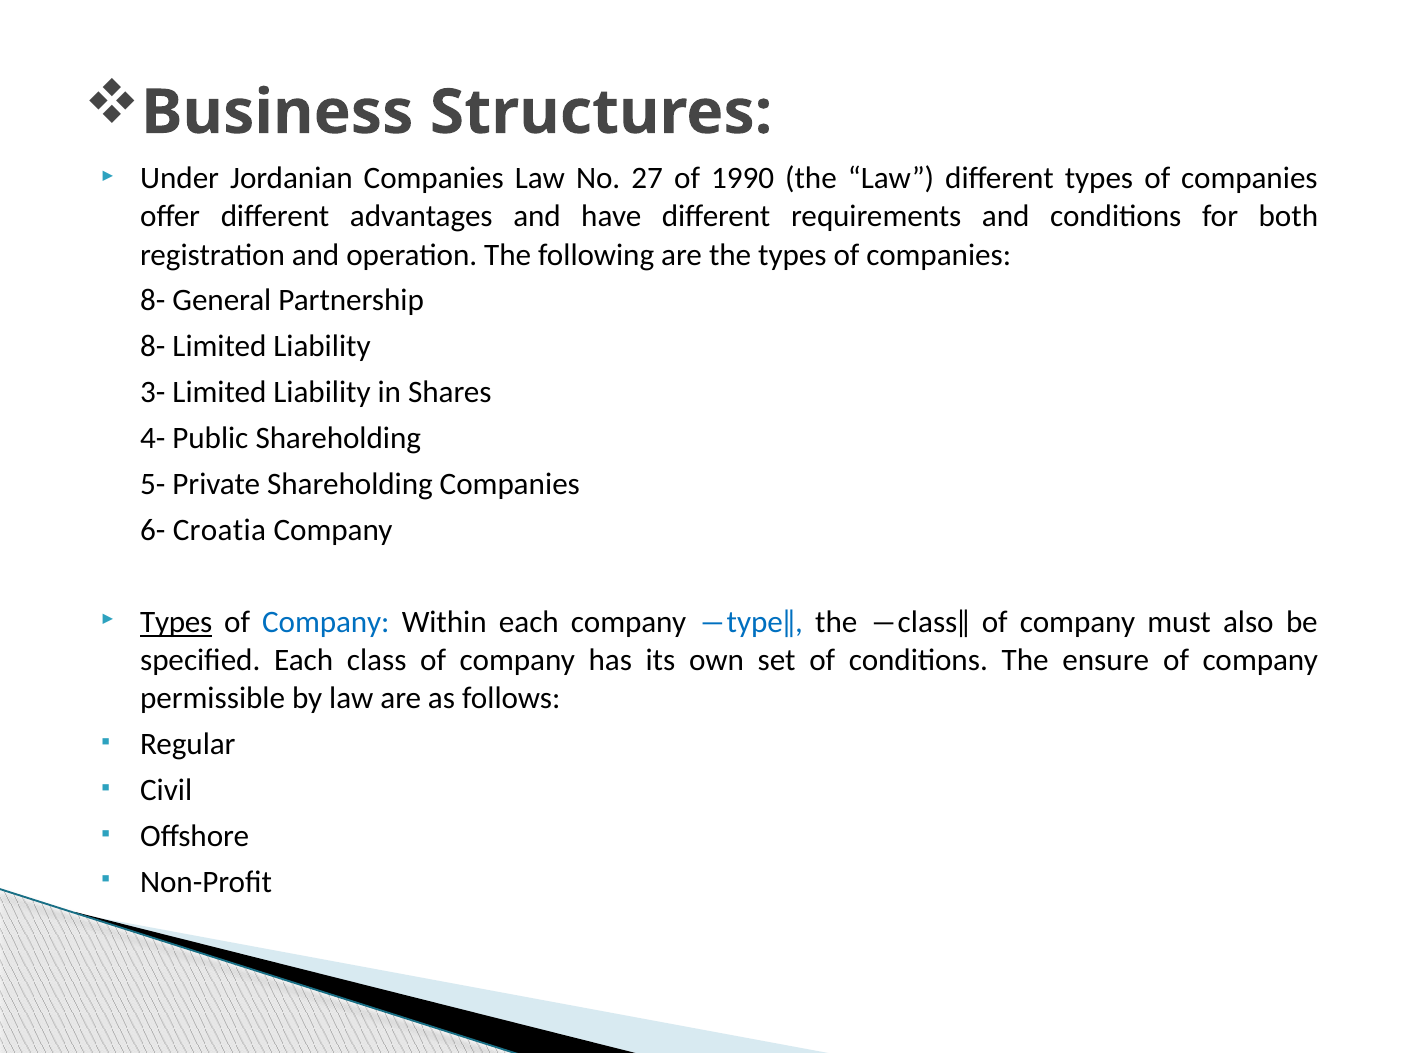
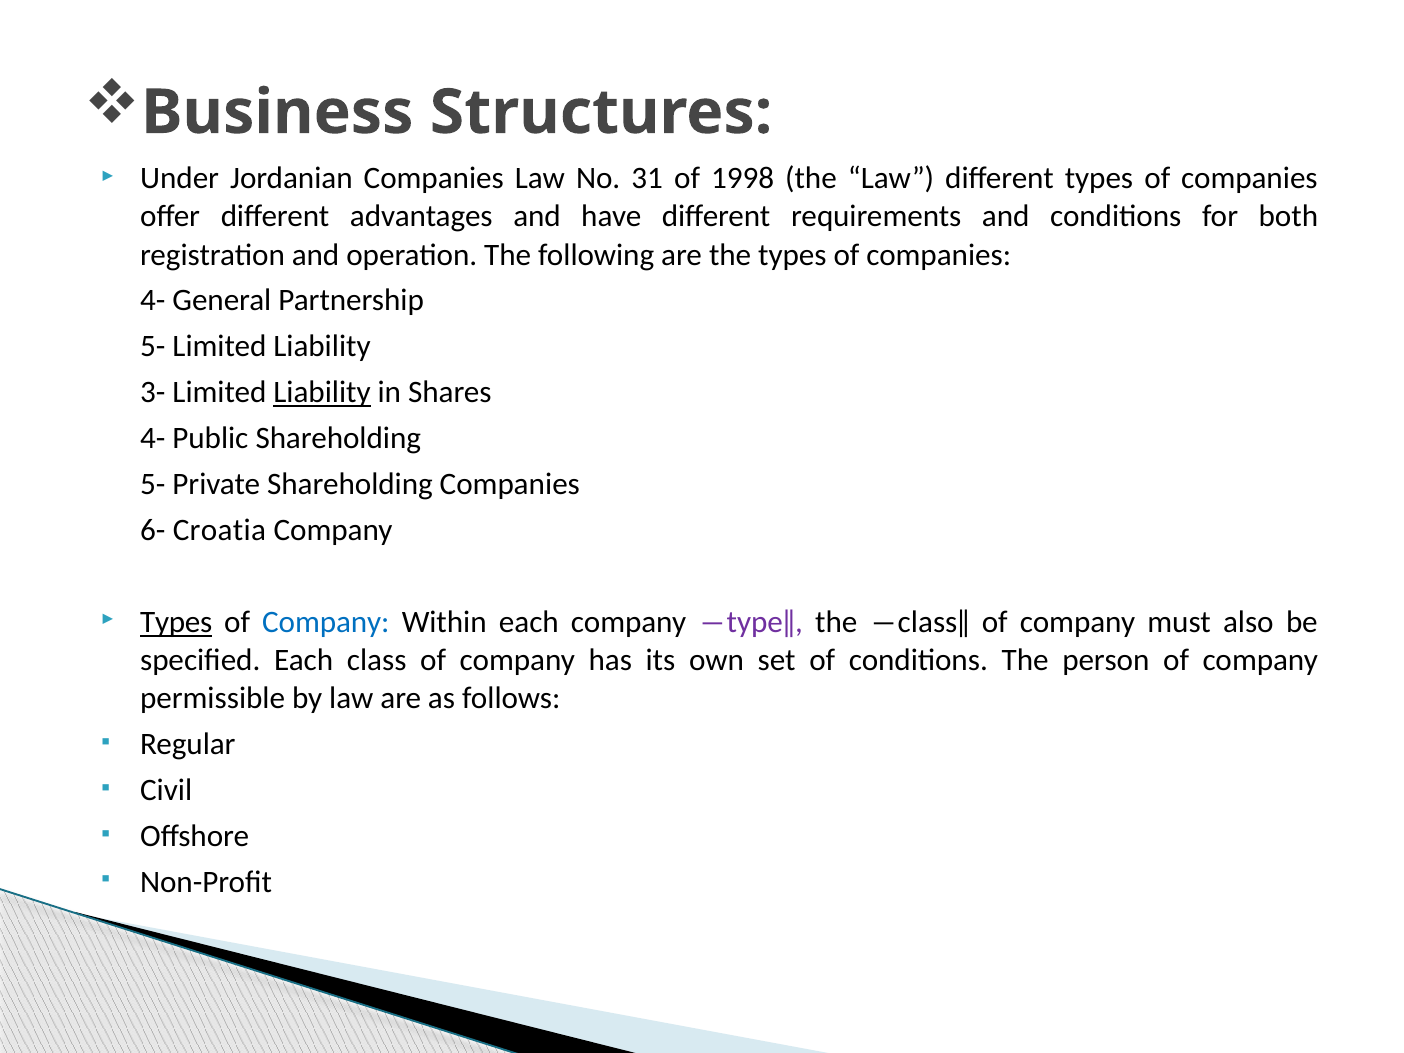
27: 27 -> 31 (647, 178)
1990: 1990 -> 1998 (743, 178)
8-: 8- -> 4- (153, 301)
8-: 8- -> 5- (153, 347)
Liability underline: none -> present (322, 393)
―type‖ colour: blue -> purple (751, 622)
ensure: ensure -> person (1106, 660)
